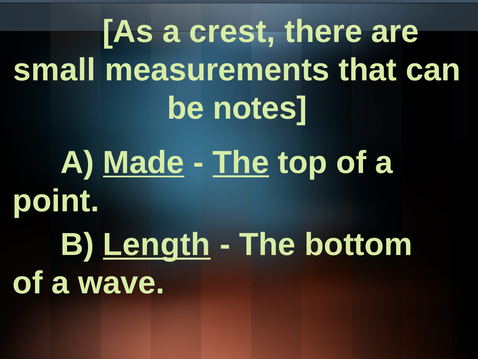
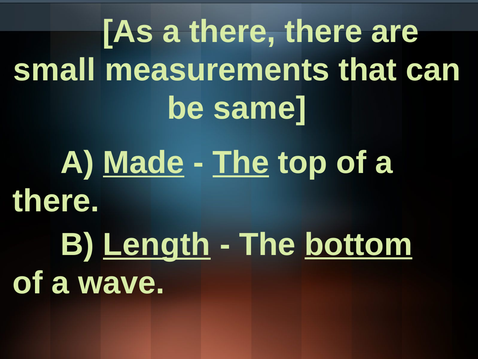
As a crest: crest -> there (232, 32)
notes: notes -> same (260, 108)
point: point -> there (56, 201)
bottom underline: none -> present (358, 244)
